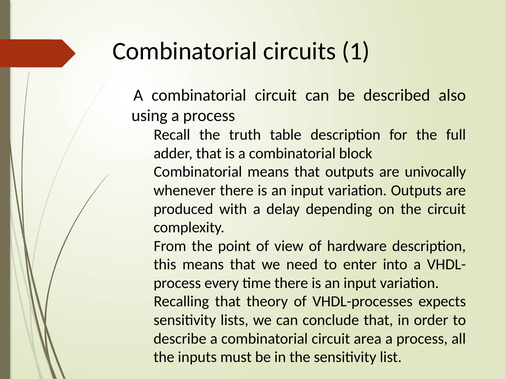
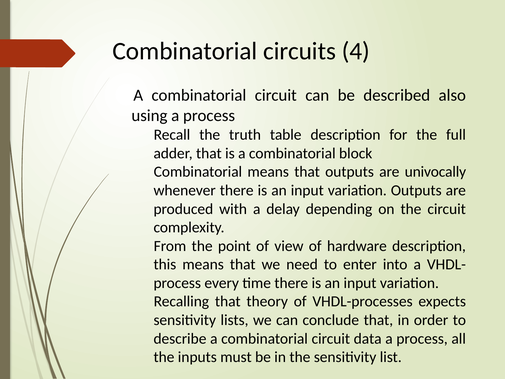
1: 1 -> 4 (356, 51)
area: area -> data (368, 338)
